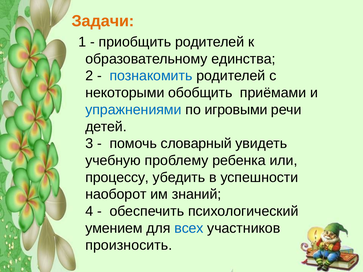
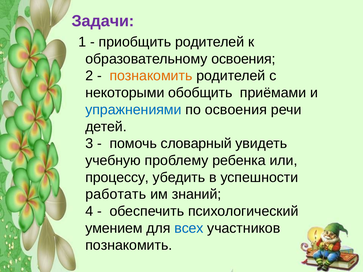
Задачи colour: orange -> purple (103, 21)
образовательному единства: единства -> освоения (243, 59)
познакомить colour: blue -> orange (151, 76)
по игровыми: игровыми -> освоения (236, 110)
наоборот: наоборот -> работать (116, 195)
произносить: произносить -> познакомить (129, 245)
